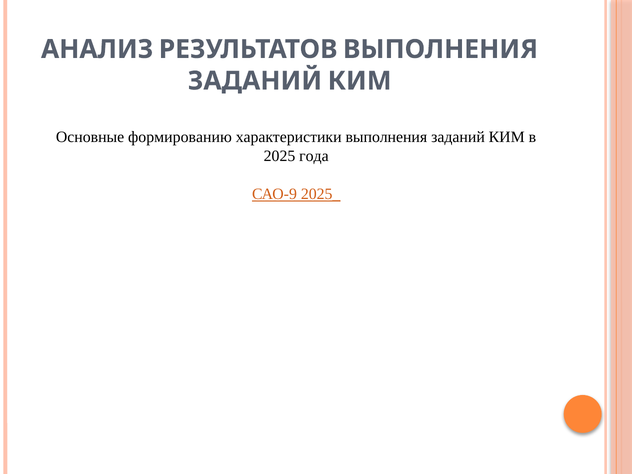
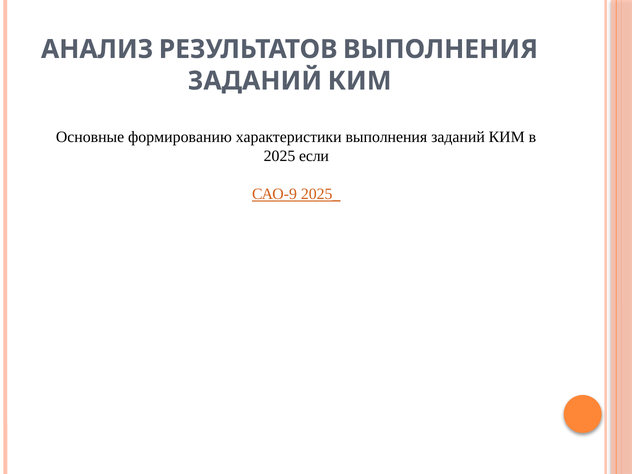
года: года -> если (314, 156)
